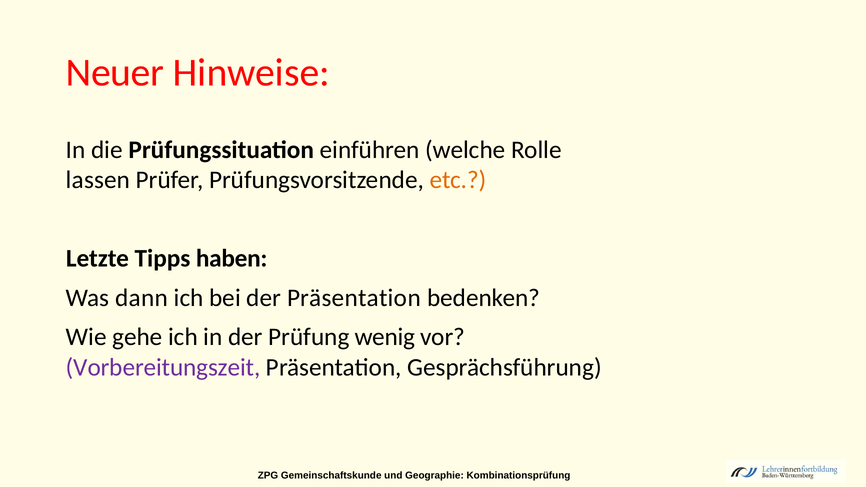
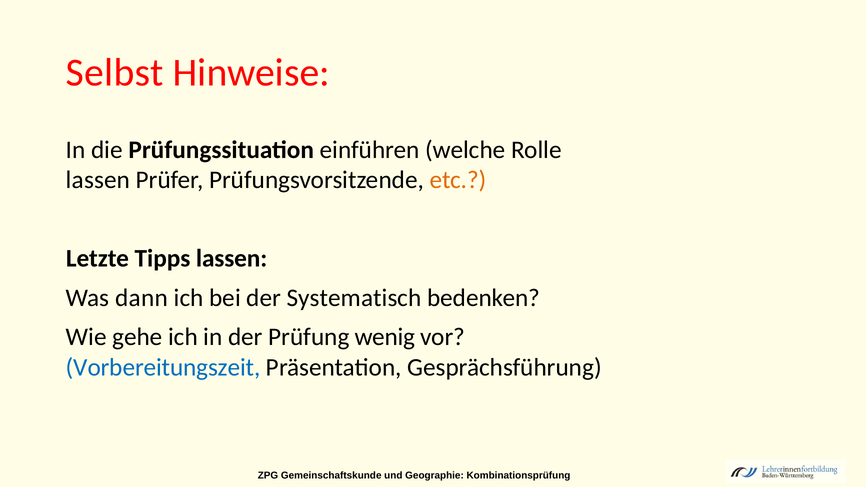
Neuer: Neuer -> Selbst (115, 73)
Tipps haben: haben -> lassen (232, 259)
der Präsentation: Präsentation -> Systematisch (354, 298)
Vorbereitungszeit colour: purple -> blue (163, 367)
